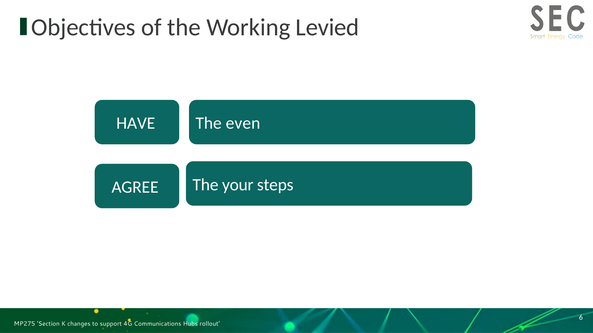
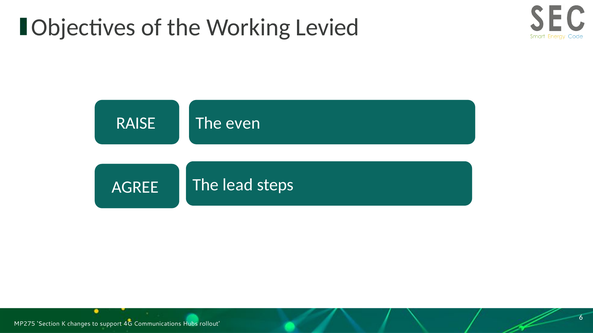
HAVE: HAVE -> RAISE (136, 123)
your: your -> lead (238, 185)
